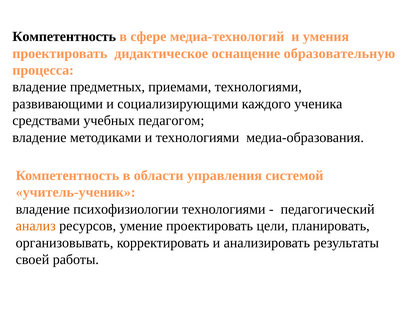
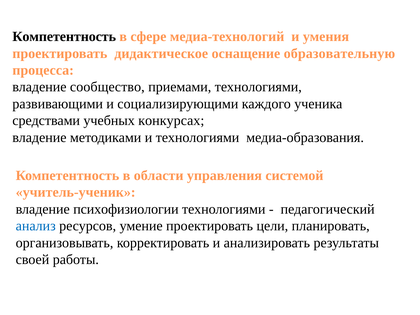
предметных: предметных -> сообщество (107, 87)
педагогом: педагогом -> конкурсах (171, 121)
анализ colour: orange -> blue (36, 226)
